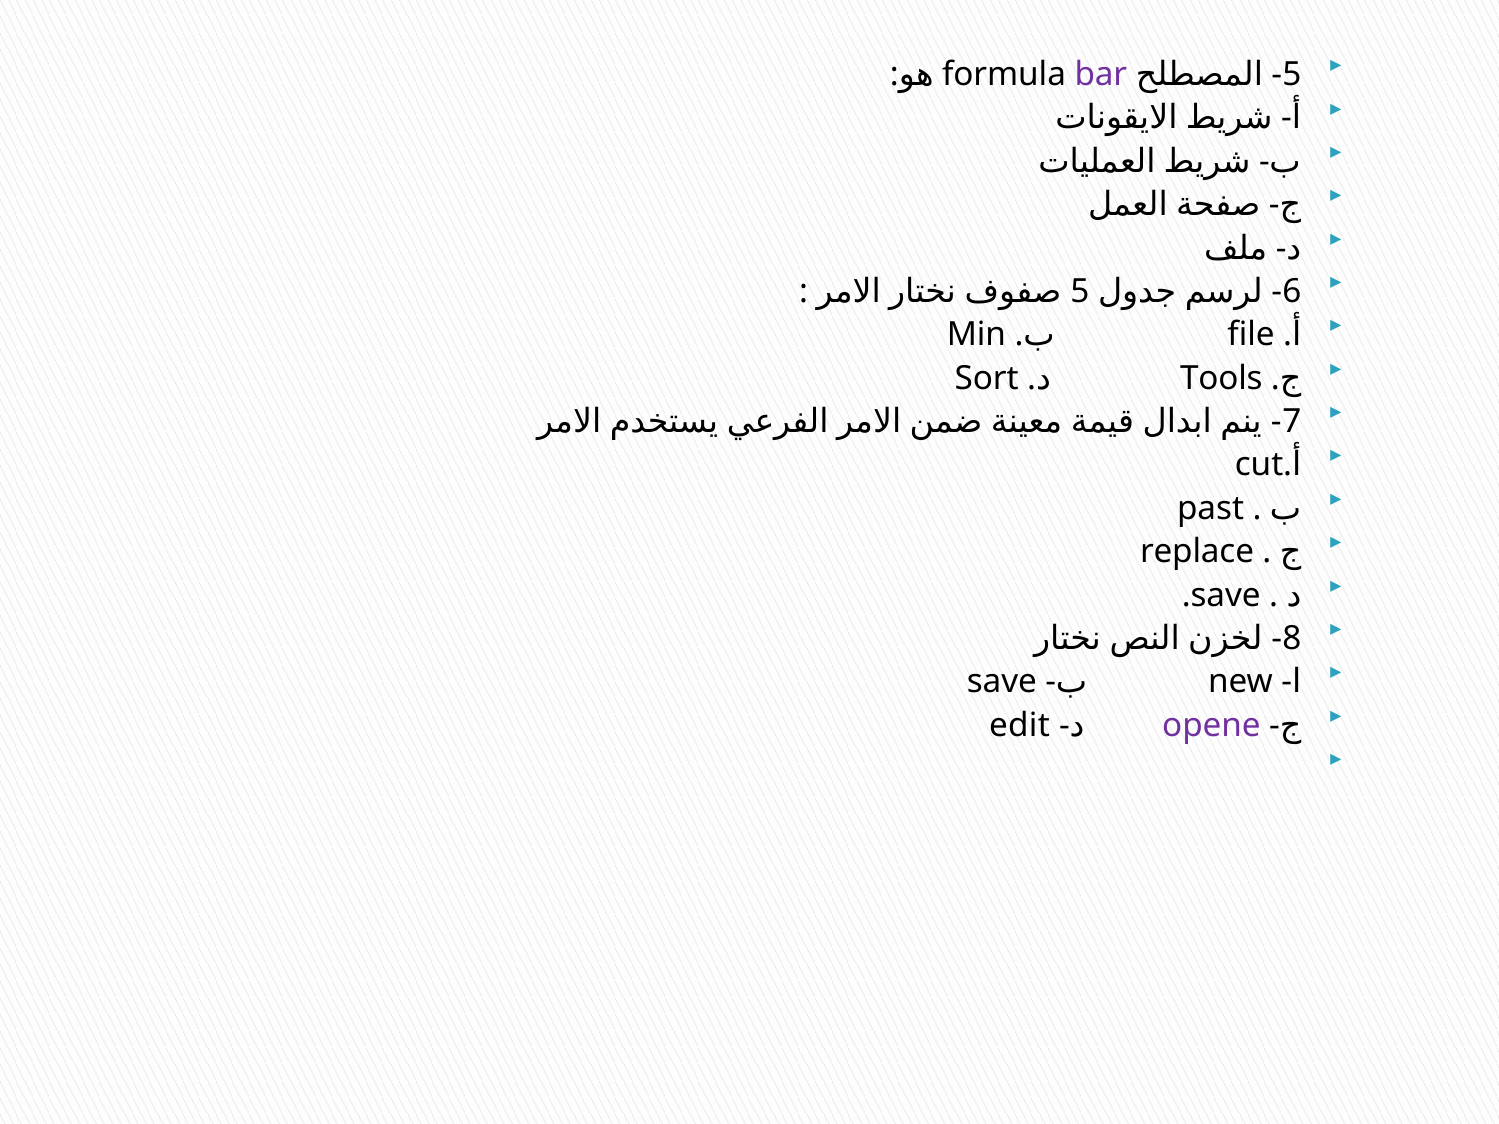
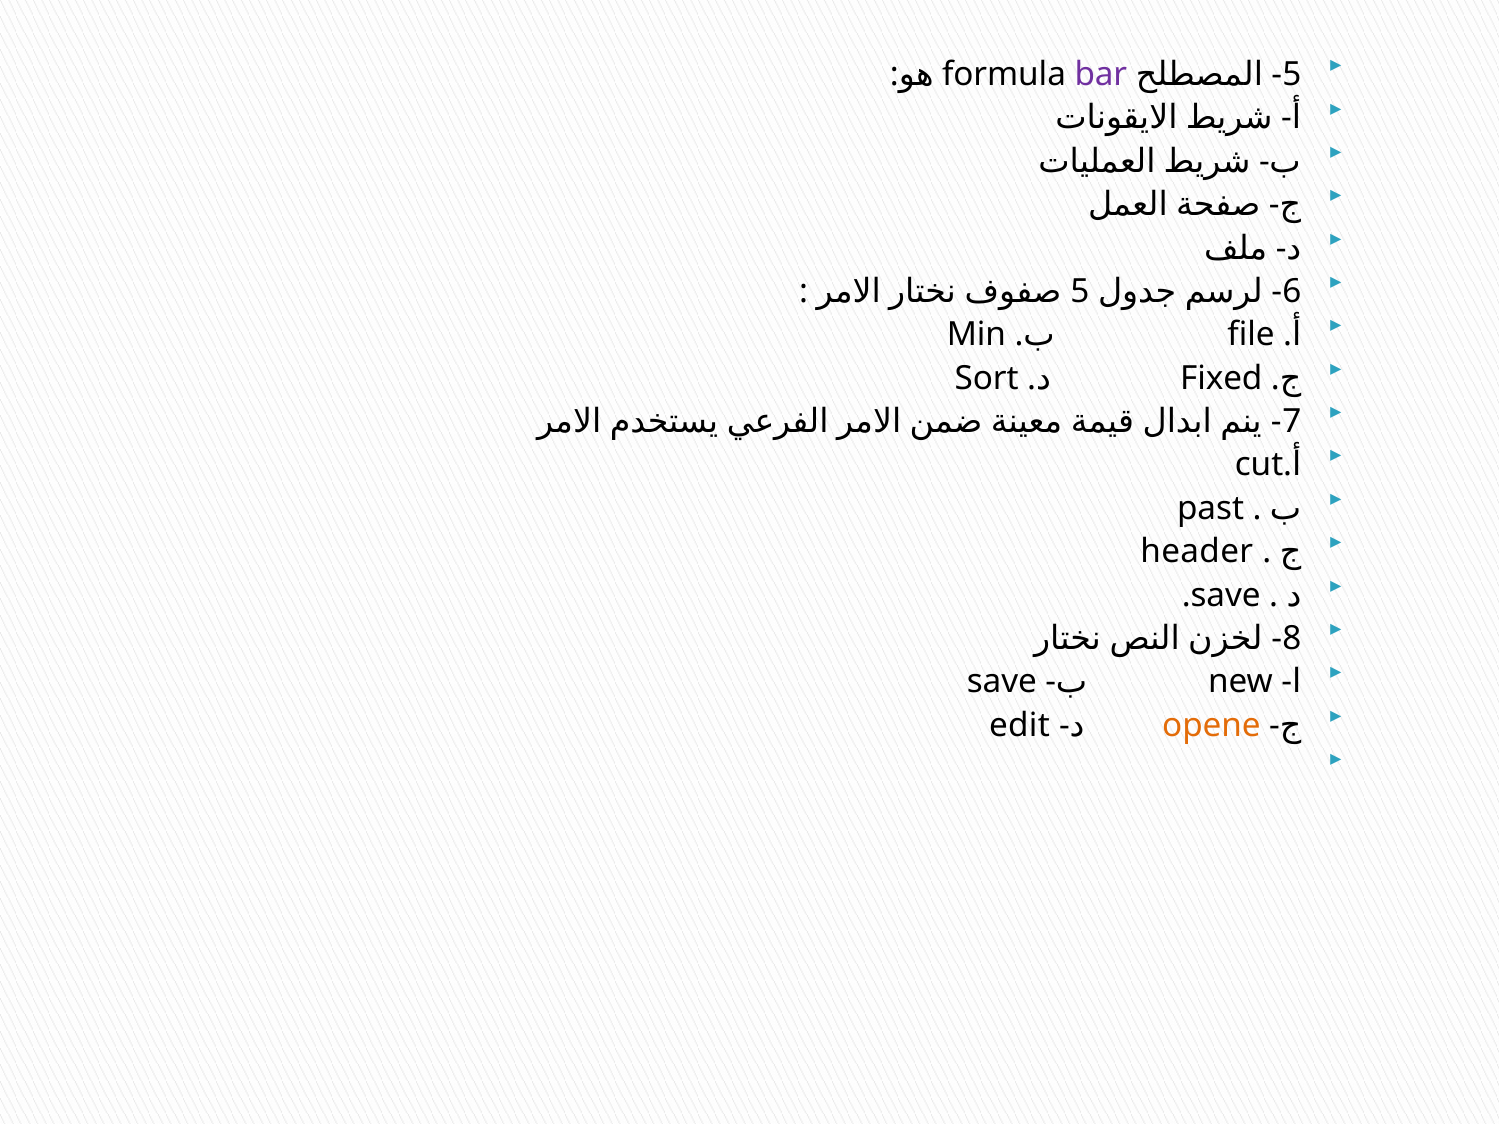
Tools: Tools -> Fixed (1221, 378)
replace: replace -> header (1197, 552)
opene colour: purple -> orange (1211, 725)
